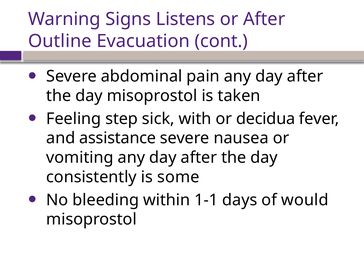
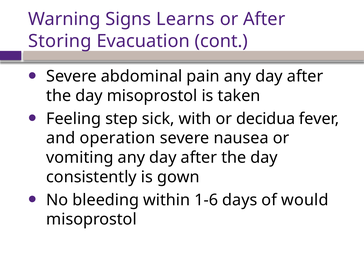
Listens: Listens -> Learns (185, 19)
Outline: Outline -> Storing (60, 41)
assistance: assistance -> operation (118, 138)
some: some -> gown (178, 177)
1-1: 1-1 -> 1-6 (206, 200)
